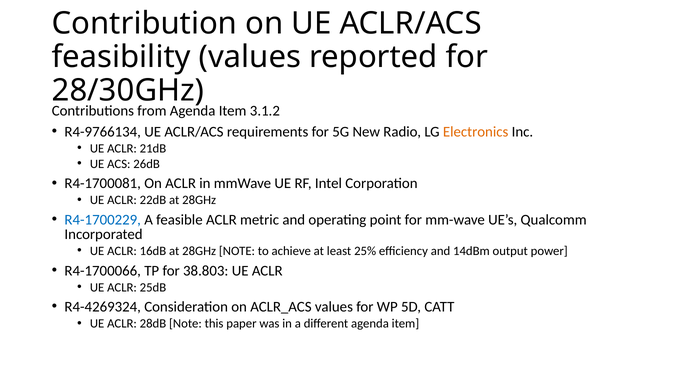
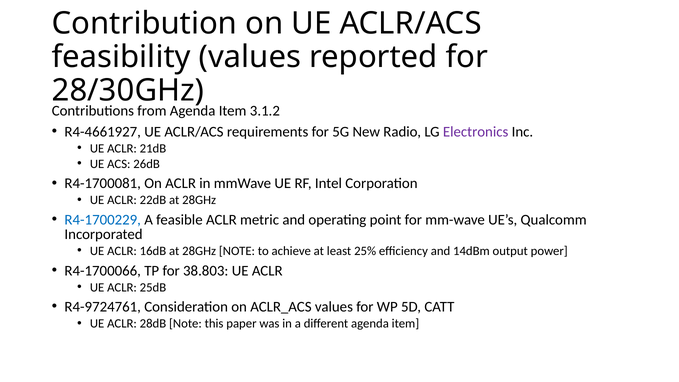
R4-9766134: R4-9766134 -> R4-4661927 (103, 132)
Electronics colour: orange -> purple (476, 132)
R4-4269324: R4-4269324 -> R4-9724761 (103, 307)
